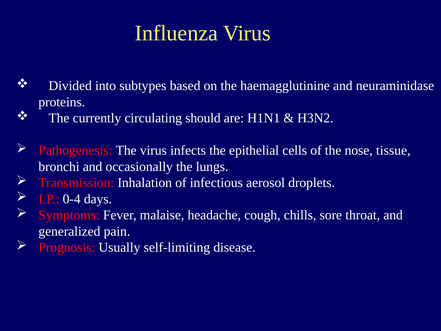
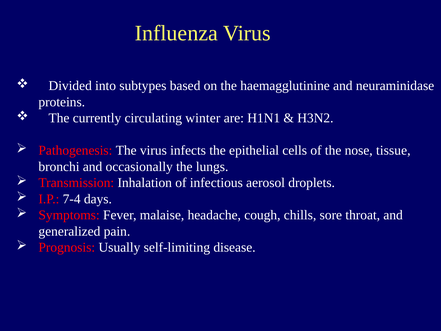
should: should -> winter (203, 118)
0-4: 0-4 -> 7-4 (72, 199)
